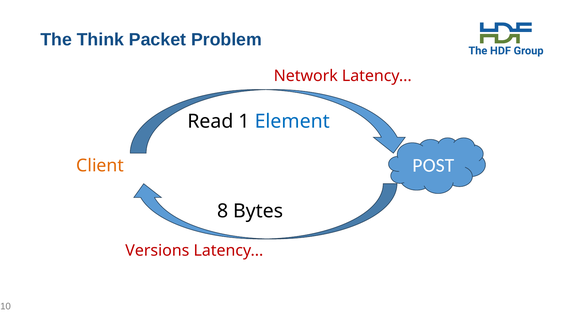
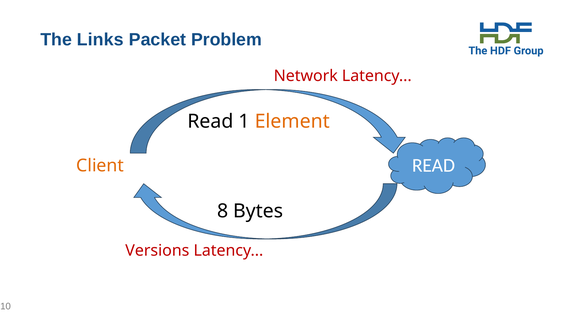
Think: Think -> Links (100, 40)
Element colour: blue -> orange (292, 121)
POST: POST -> READ (434, 166)
